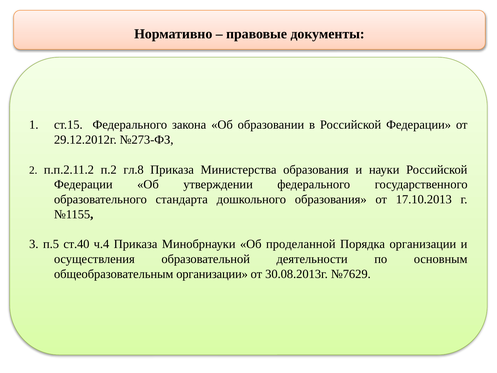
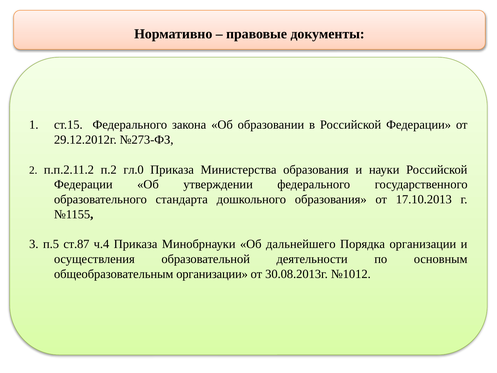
гл.8: гл.8 -> гл.0 (134, 169)
ст.40: ст.40 -> ст.87 (76, 244)
проделанной: проделанной -> дальнейшего (301, 244)
№7629: №7629 -> №1012 (351, 274)
